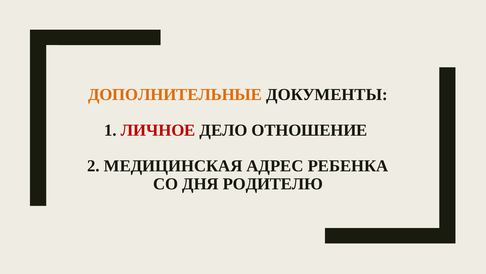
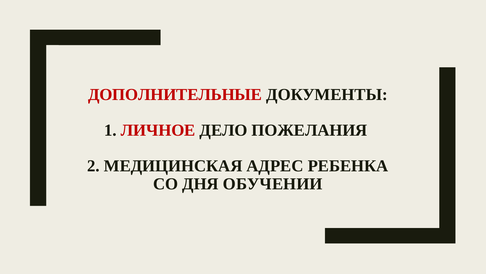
ДОПОЛНИТЕЛЬНЫЕ colour: orange -> red (175, 94)
ОТНОШЕНИЕ: ОТНОШЕНИЕ -> ПОЖЕЛАНИЯ (309, 130)
РОДИТЕЛЮ: РОДИТЕЛЮ -> ОБУЧЕНИИ (273, 183)
